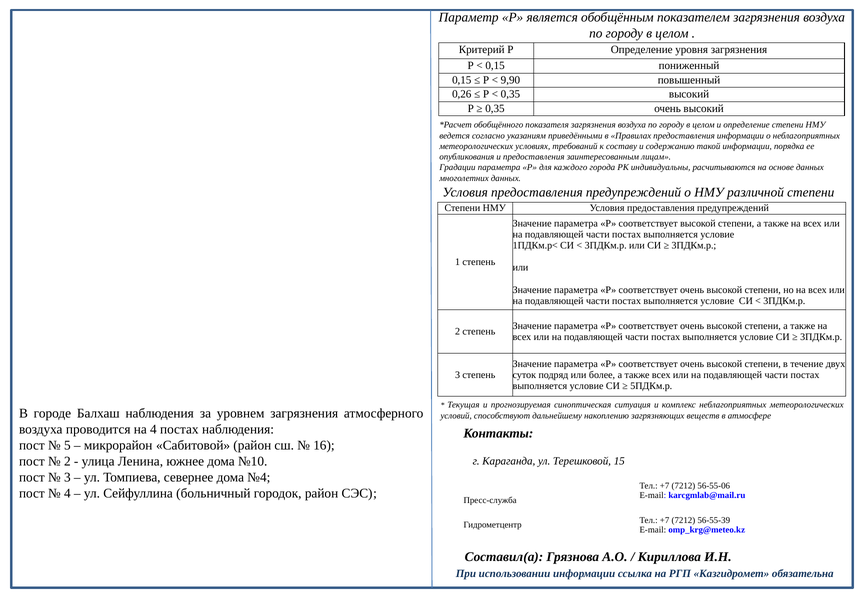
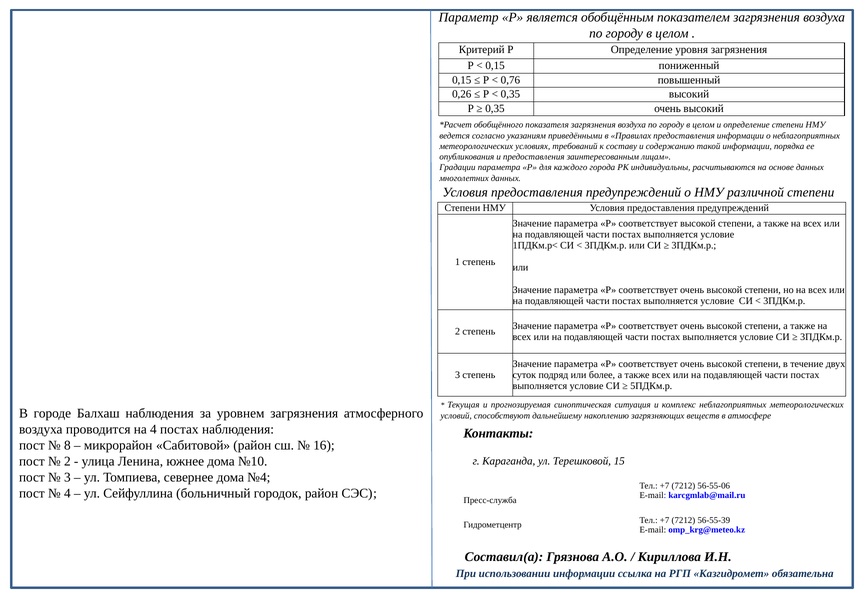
9,90: 9,90 -> 0,76 (510, 80)
5: 5 -> 8 (67, 445)
